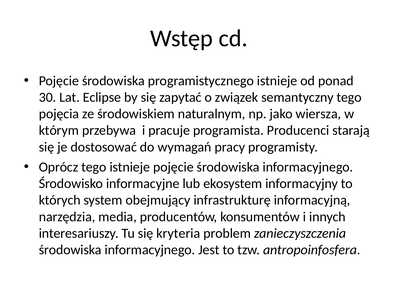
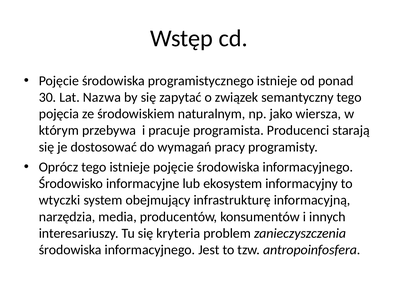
Eclipse: Eclipse -> Nazwa (102, 97)
których: których -> wtyczki (60, 200)
